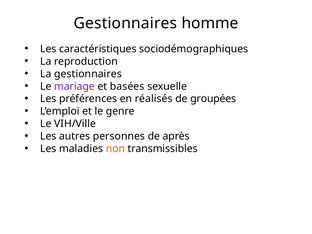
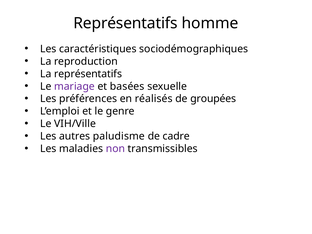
Gestionnaires: Gestionnaires -> Représentatifs (125, 23)
La gestionnaires: gestionnaires -> représentatifs (88, 74)
personnes: personnes -> paludisme (119, 136)
après: après -> cadre (176, 136)
non colour: orange -> purple (115, 149)
